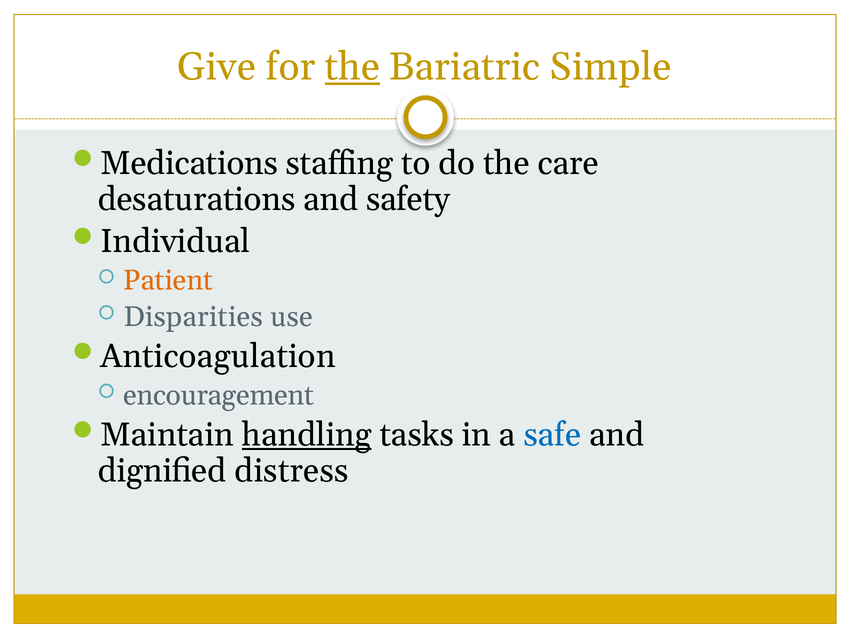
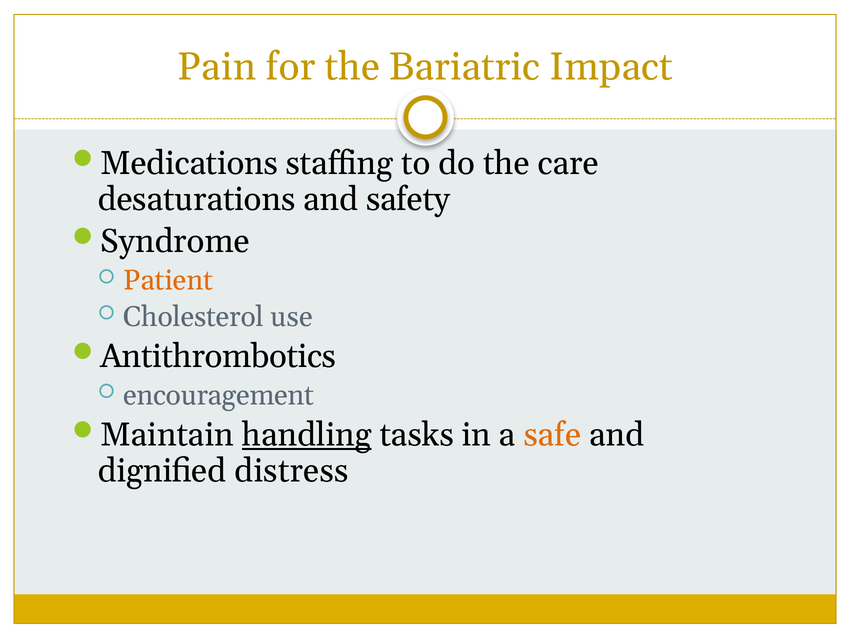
Give: Give -> Pain (217, 67)
the underline: present -> none (352, 67)
Simple: Simple -> Impact (611, 67)
Individual: Individual -> Syndrome (175, 242)
Disparities: Disparities -> Cholesterol (194, 317)
Anticoagulation: Anticoagulation -> Antithrombotics (218, 357)
safe colour: blue -> orange (552, 435)
